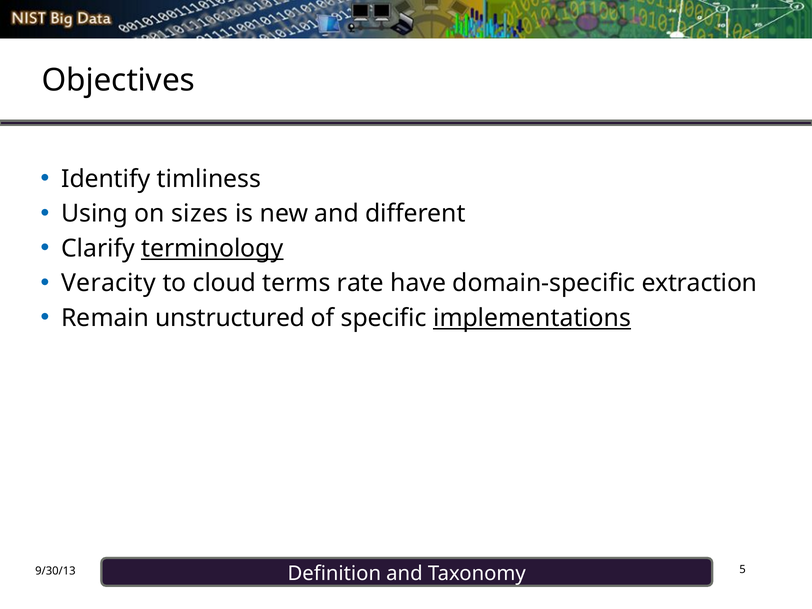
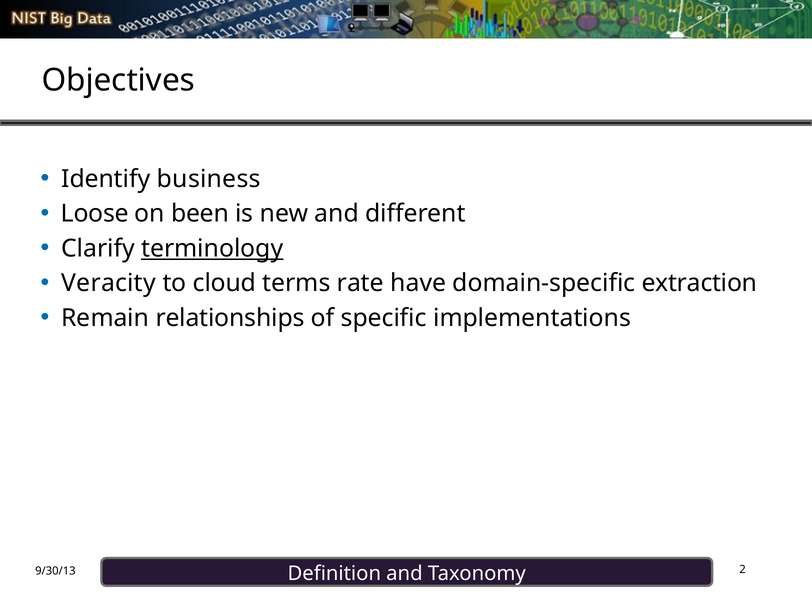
timliness: timliness -> business (209, 179)
Using: Using -> Loose (95, 214)
sizes: sizes -> been (200, 214)
unstructured: unstructured -> relationships (230, 318)
implementations underline: present -> none (532, 318)
5: 5 -> 2 (742, 569)
